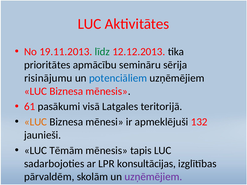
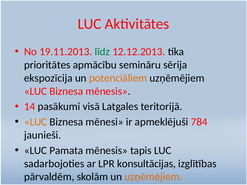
risinājumu: risinājumu -> ekspozīcija (48, 78)
potenciāliem colour: blue -> orange (118, 78)
61: 61 -> 14 (30, 107)
132: 132 -> 784 (199, 122)
Tēmām: Tēmām -> Pamata (66, 151)
uzņēmējiem colour: purple -> orange (153, 177)
